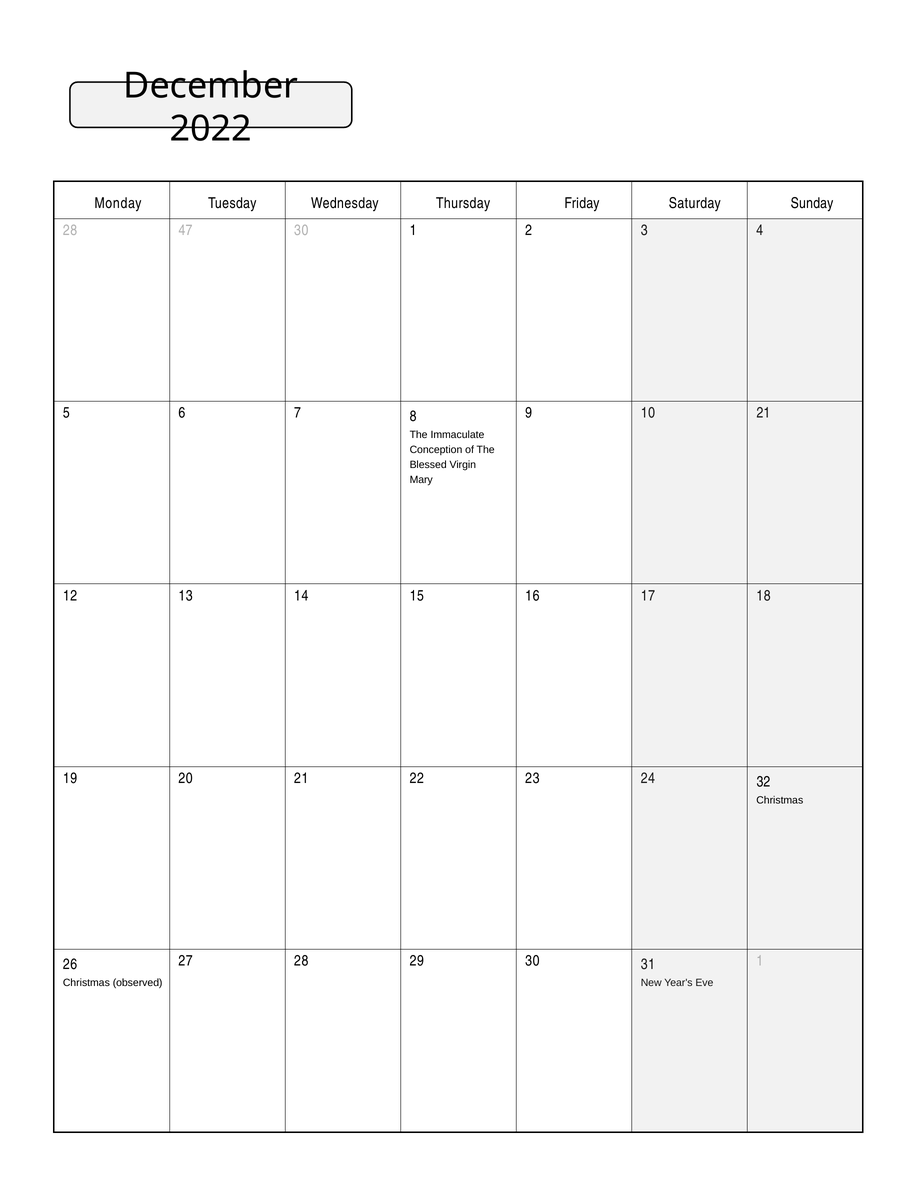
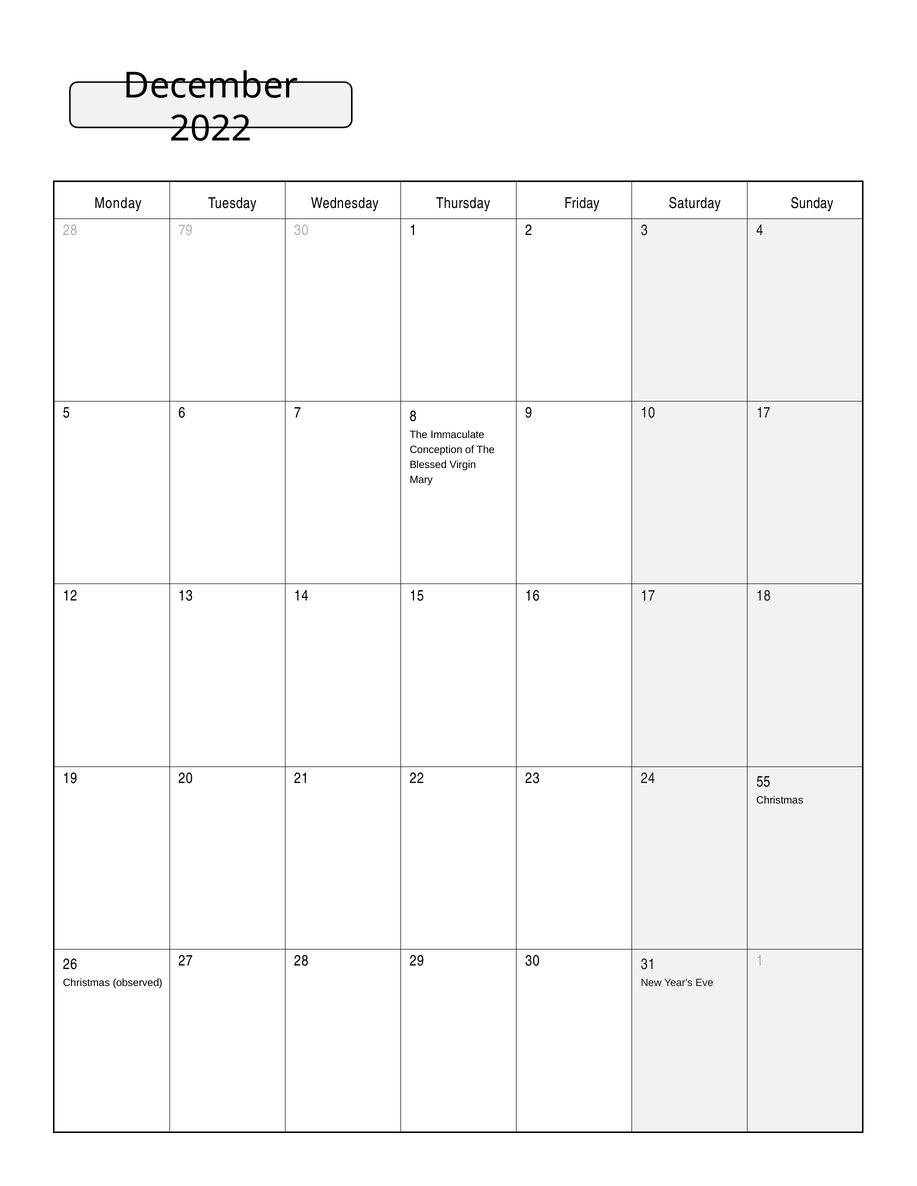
47: 47 -> 79 (185, 230)
10 21: 21 -> 17 (763, 413)
32: 32 -> 55 (763, 782)
